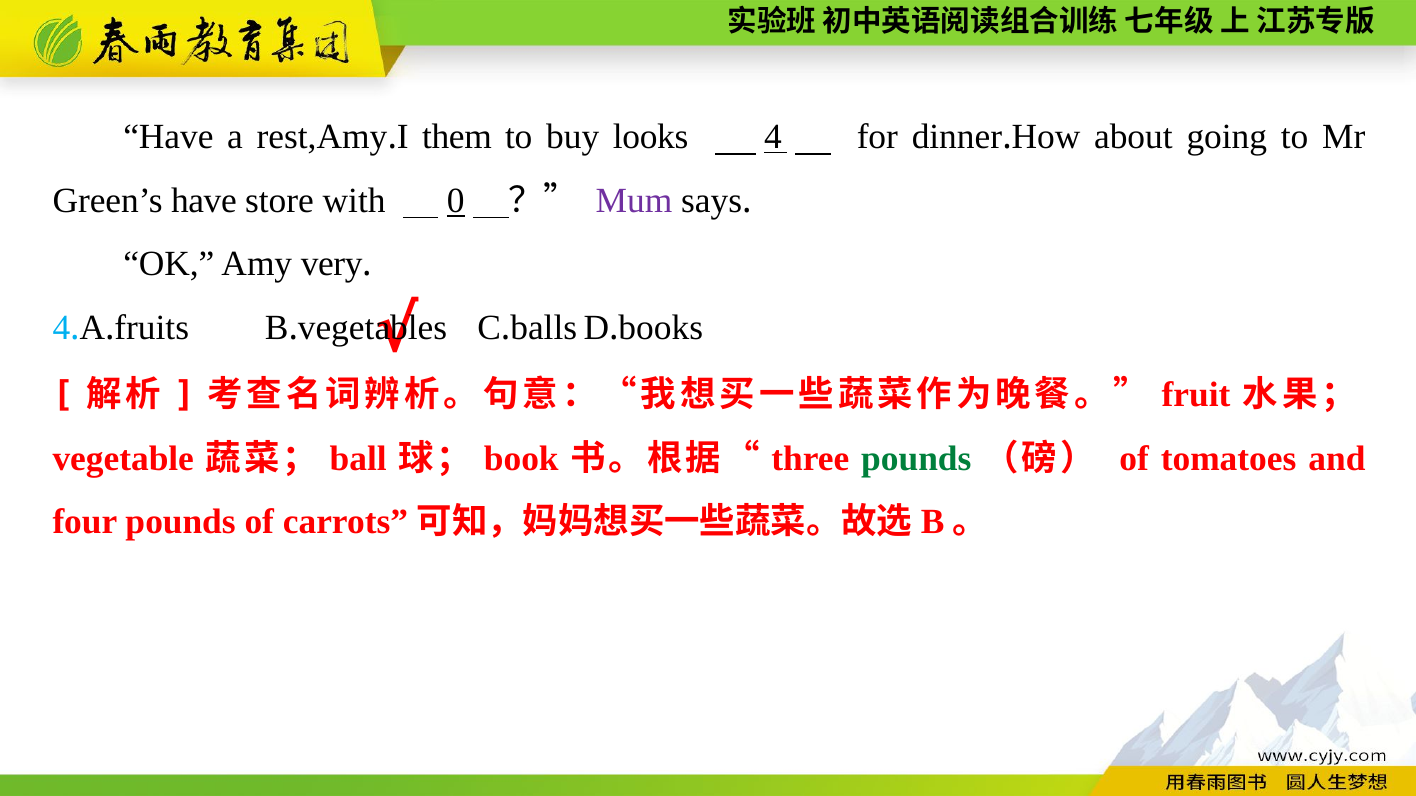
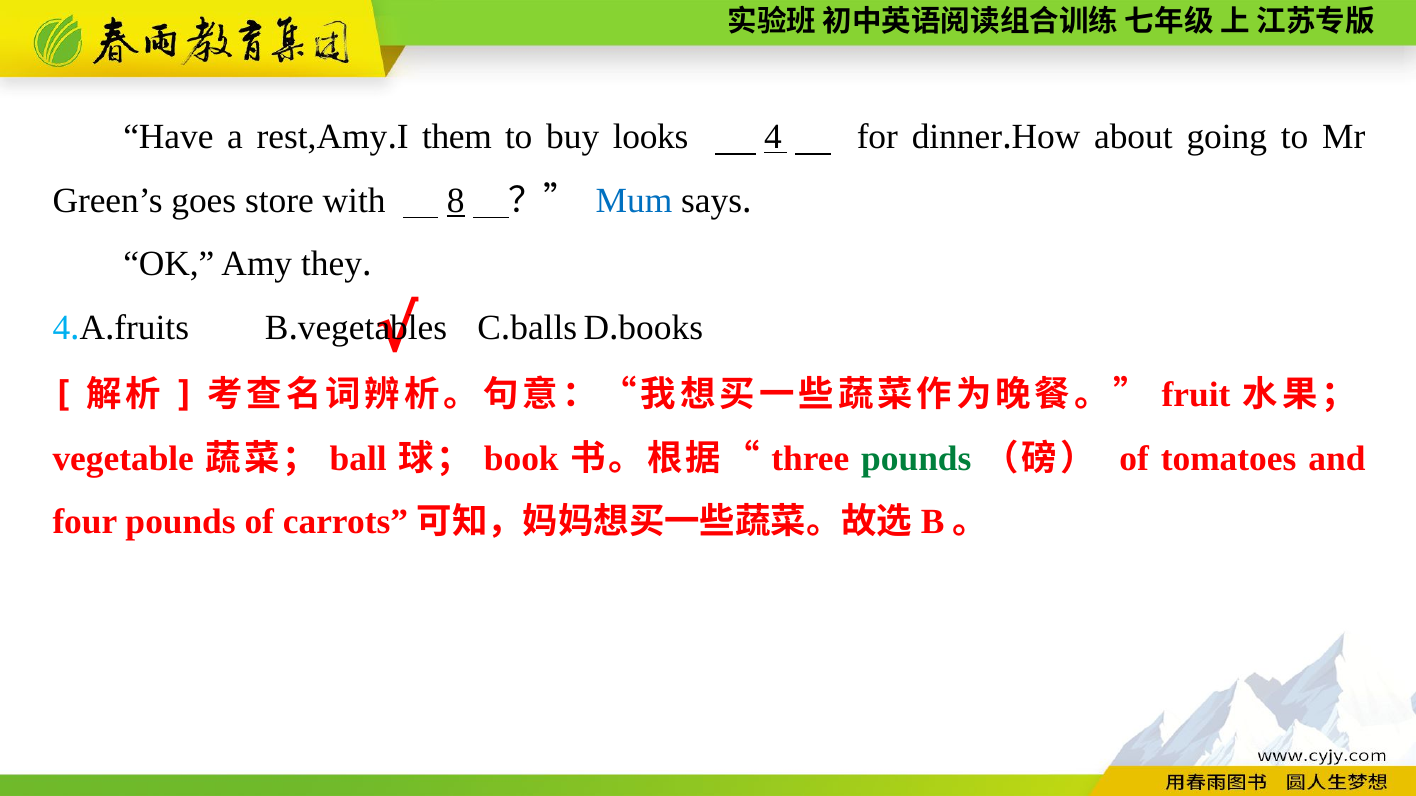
Green’s have: have -> goes (204, 201)
0: 0 -> 8 (456, 201)
Mum colour: purple -> blue (634, 201)
very: very -> they (332, 264)
